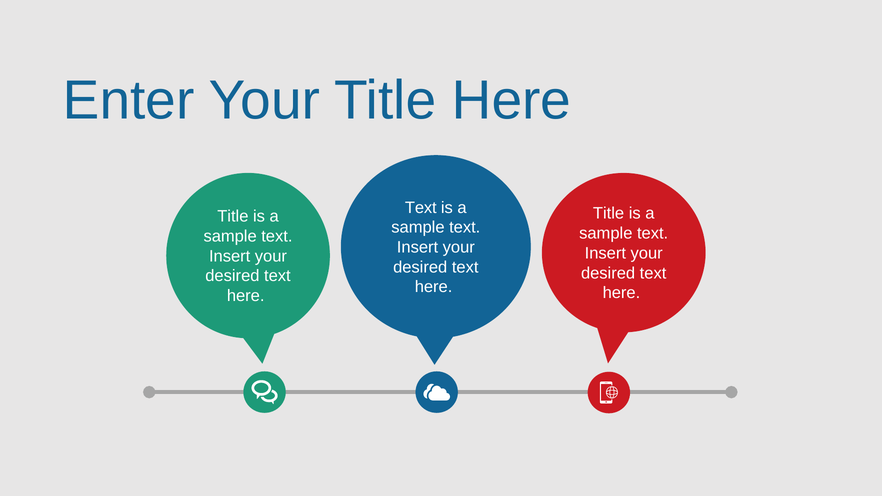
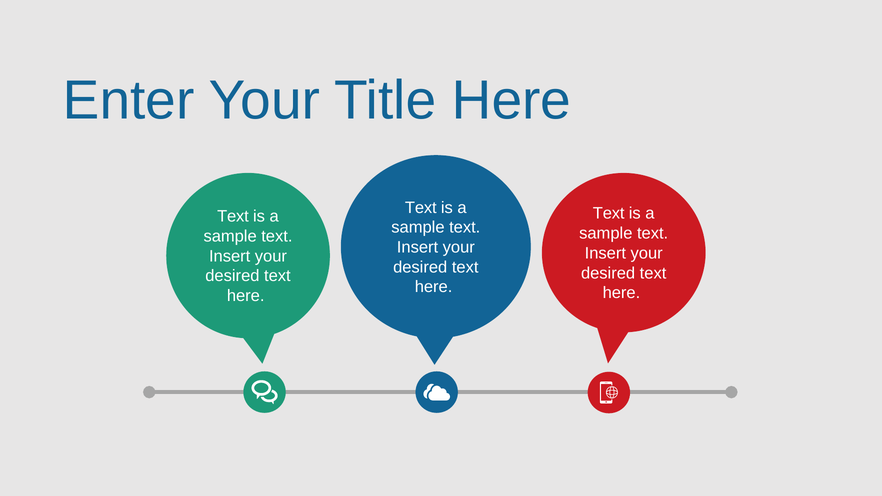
Title: Title -> Text (609, 214)
Title: Title -> Text (233, 217)
